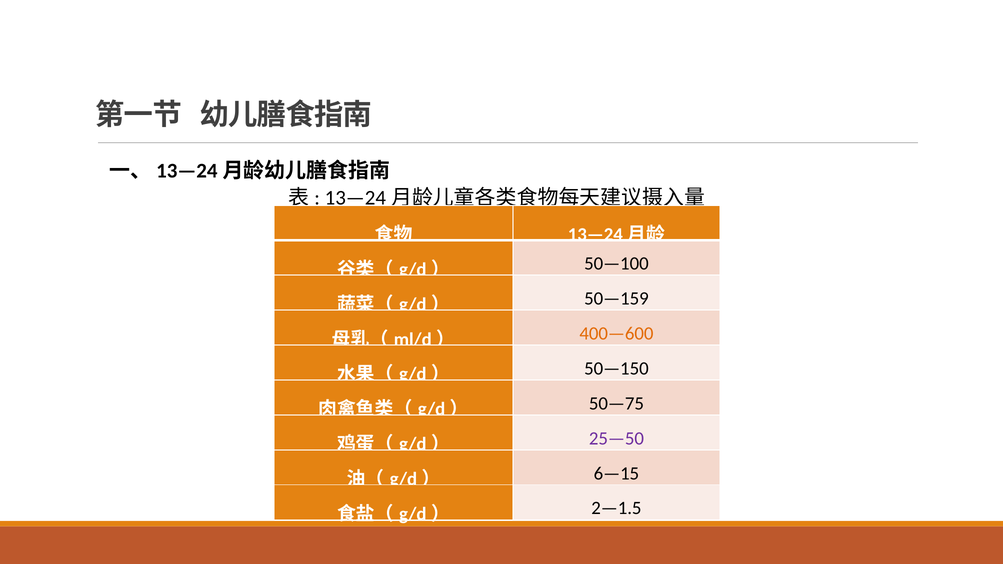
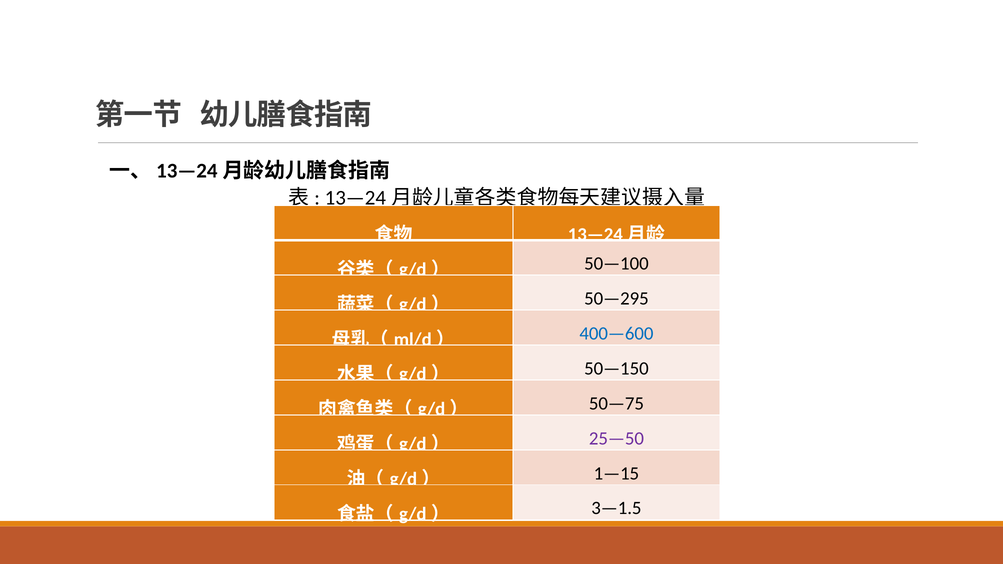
50—159: 50—159 -> 50—295 (616, 299)
400—600 colour: orange -> blue (616, 334)
6—15: 6—15 -> 1—15 (616, 473)
2—1.5: 2—1.5 -> 3—1.5 (616, 508)
